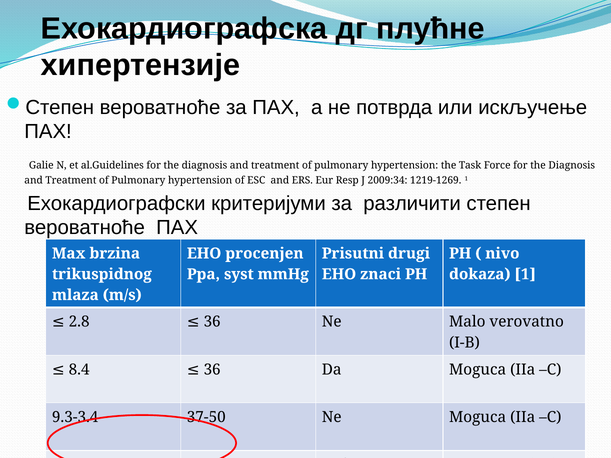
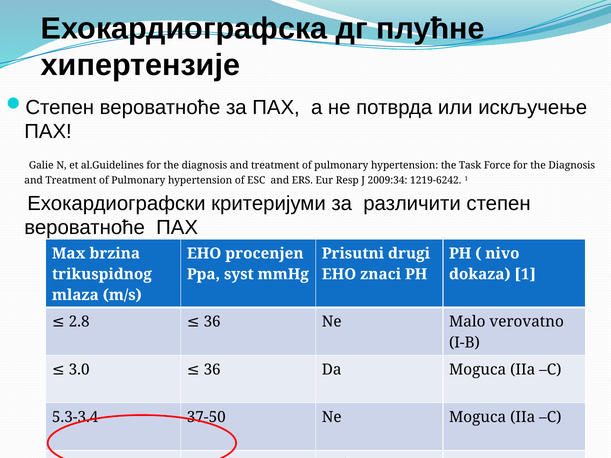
1219-1269: 1219-1269 -> 1219-6242 (436, 180)
8.4: 8.4 -> 3.0 (79, 370)
9.3-3.4: 9.3-3.4 -> 5.3-3.4 (75, 417)
